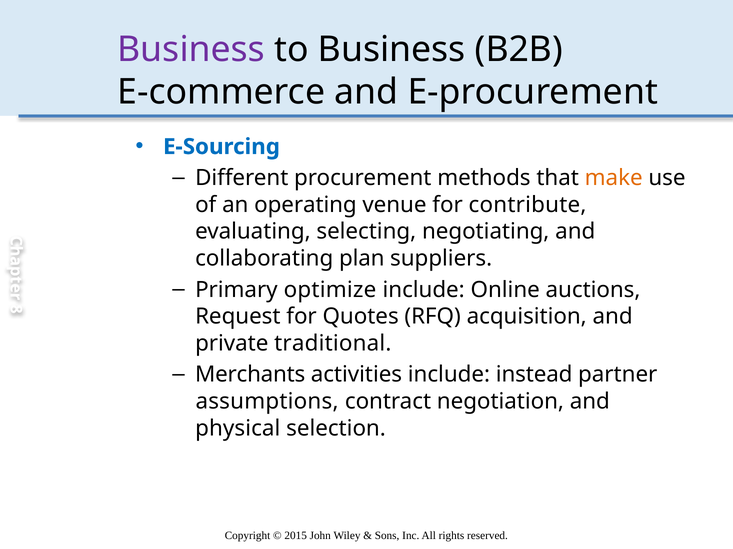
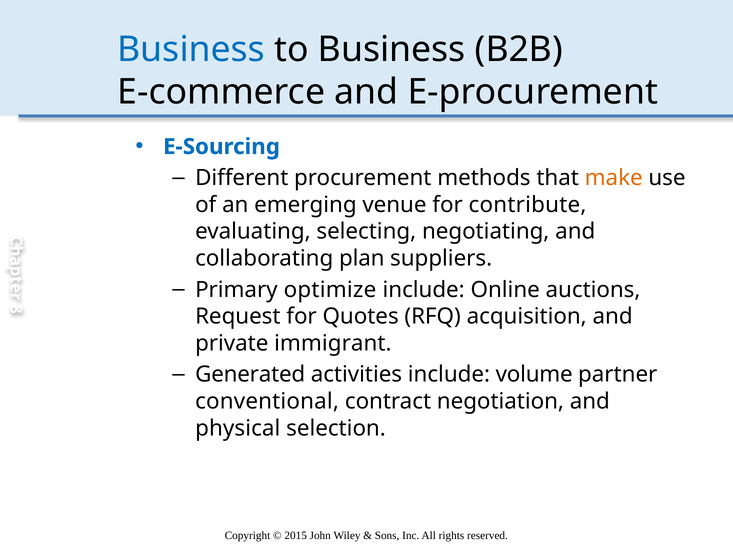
Business colour: purple -> blue (191, 50)
operating: operating -> emerging (305, 205)
traditional: traditional -> immigrant (333, 344)
Merchants: Merchants -> Generated (250, 375)
instead: instead -> volume (534, 375)
assumptions: assumptions -> conventional (267, 402)
